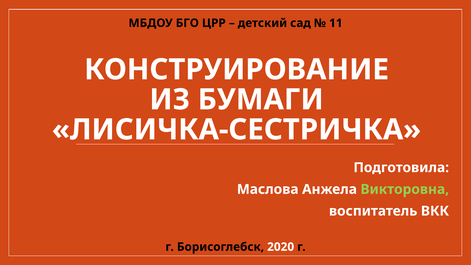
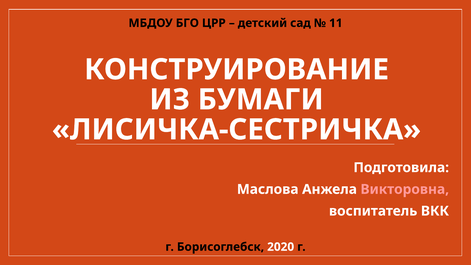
Викторовна colour: light green -> pink (405, 189)
